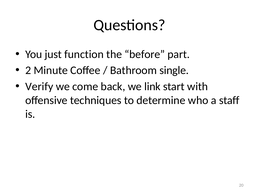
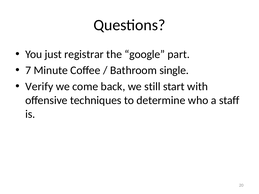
function: function -> registrar (84, 54)
before: before -> google (145, 54)
2: 2 -> 7 (28, 70)
link: link -> still (152, 87)
